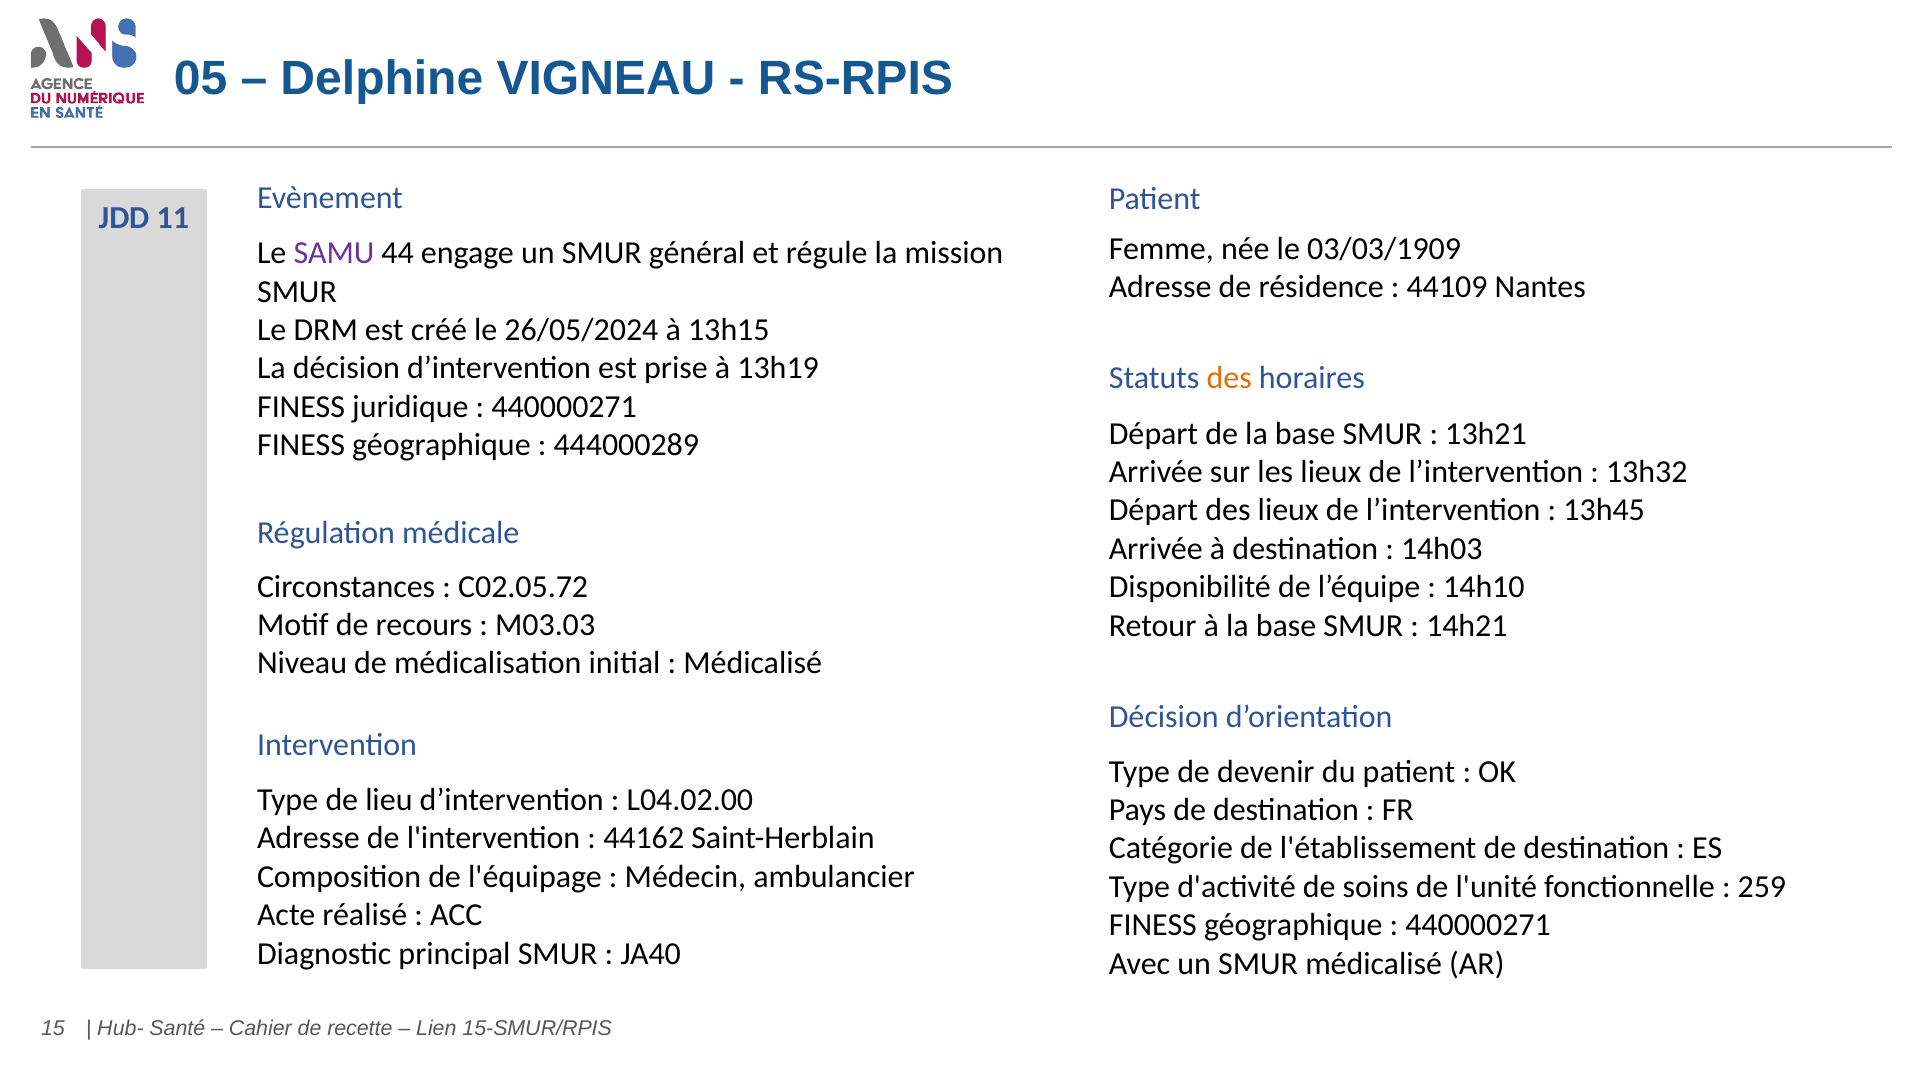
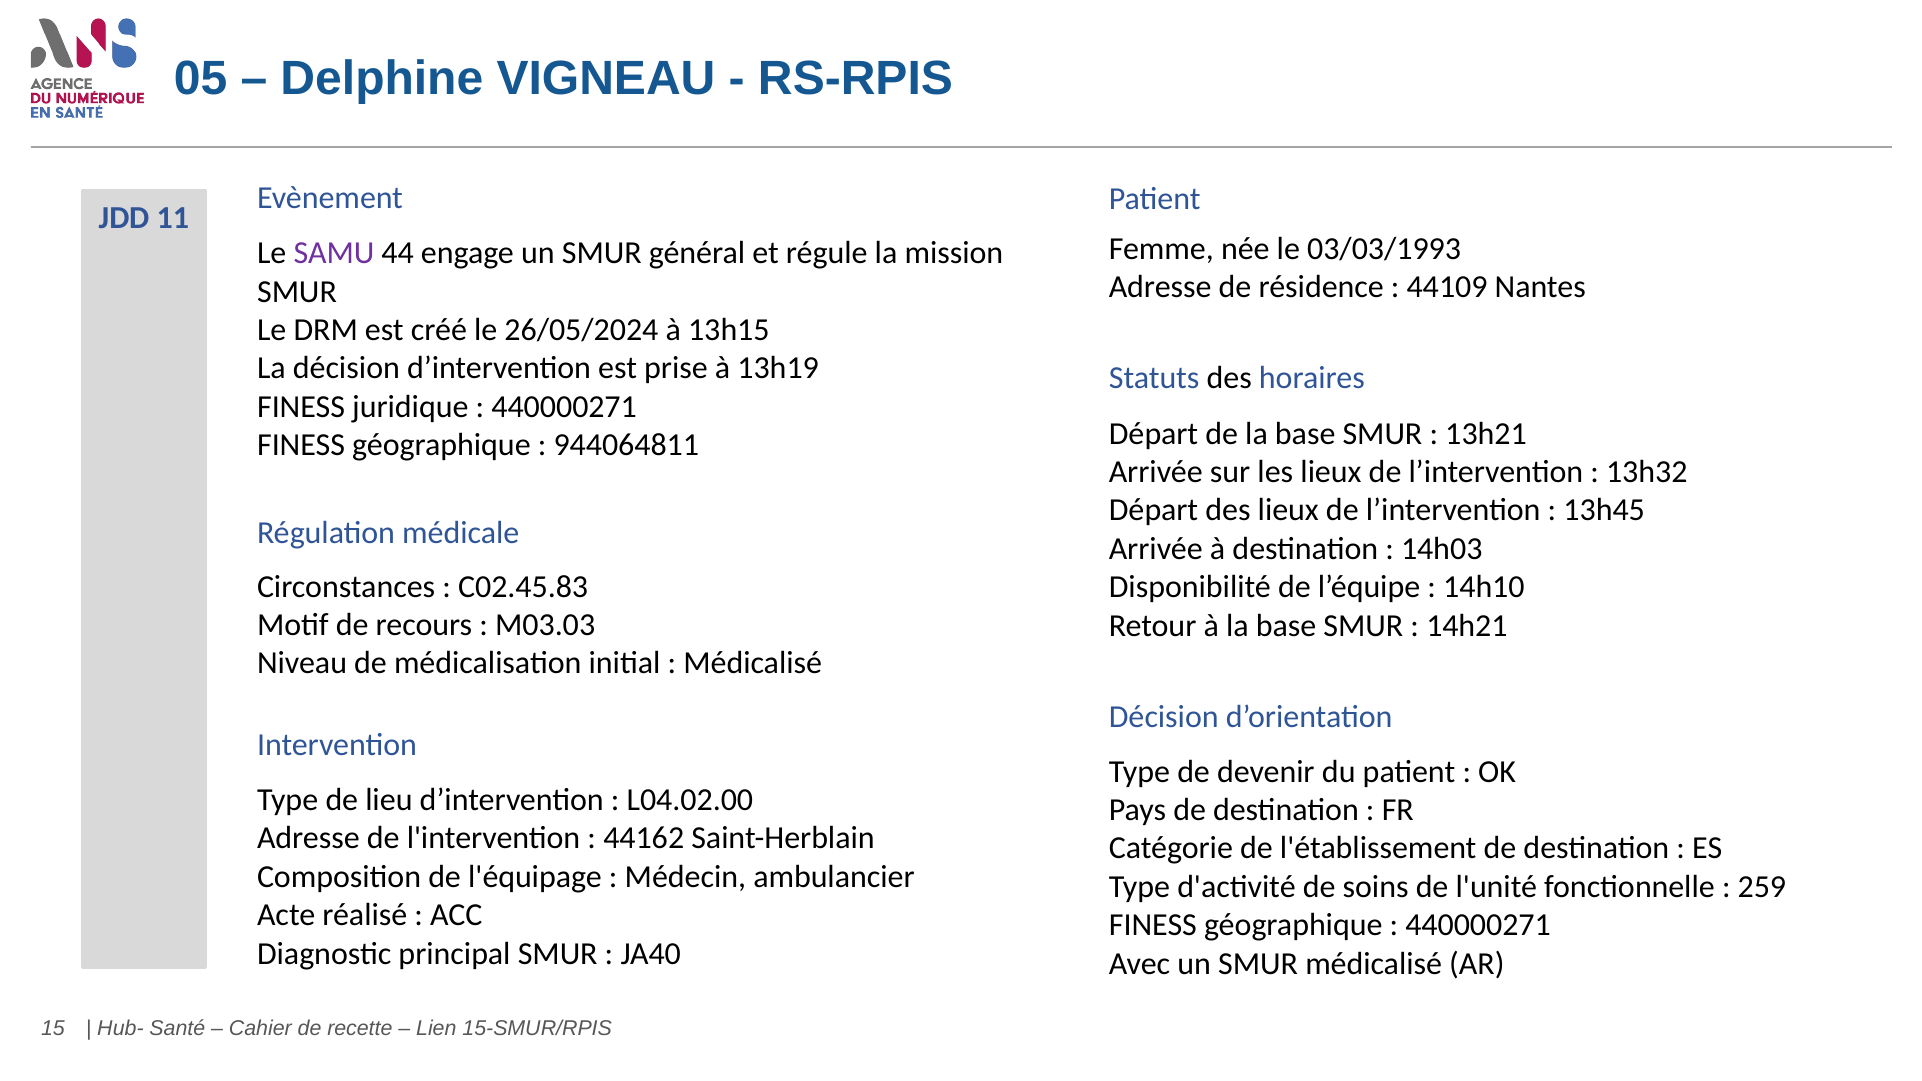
03/03/1909: 03/03/1909 -> 03/03/1993 (1384, 249)
des colour: orange -> black (1229, 378)
444000289: 444000289 -> 944064811 (626, 445)
C02.05.72: C02.05.72 -> C02.45.83 (523, 587)
